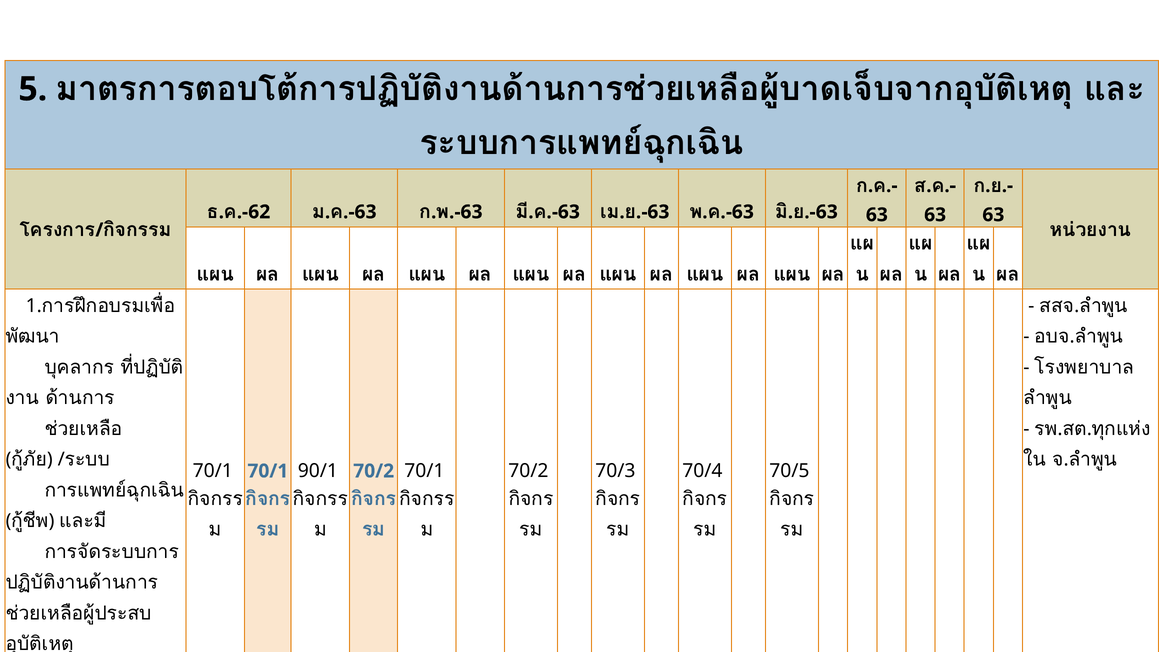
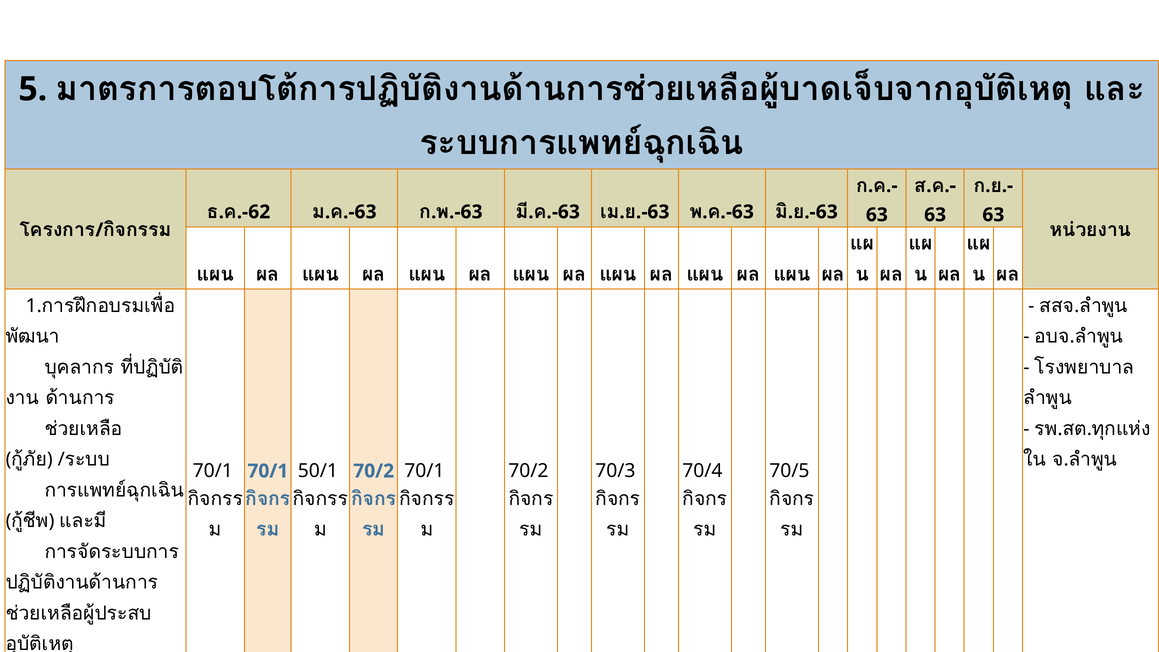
90/1: 90/1 -> 50/1 (318, 471)
